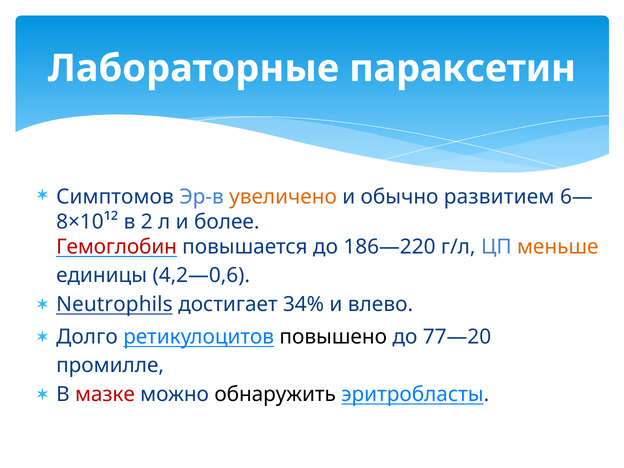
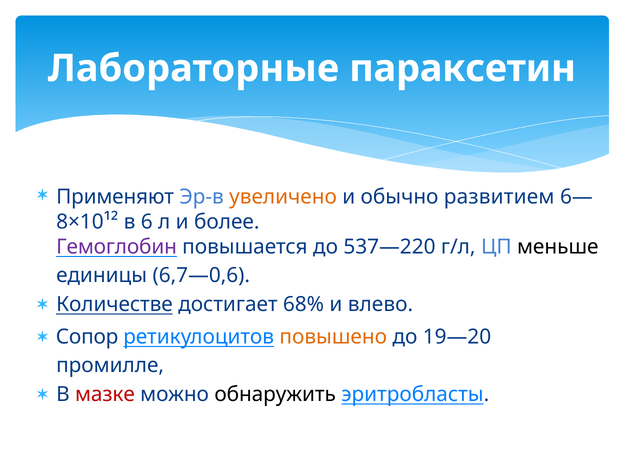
Симптомов: Симптомов -> Применяют (115, 197)
2: 2 -> 6 (147, 222)
Гемоглобин colour: red -> purple (117, 247)
186—220: 186—220 -> 537—220 (389, 247)
меньше colour: orange -> black (558, 247)
4,2—0,6: 4,2—0,6 -> 6,7—0,6 (201, 275)
Neutrophils: Neutrophils -> Количестве (114, 304)
34%: 34% -> 68% (304, 304)
Долго: Долго -> Сопор (87, 337)
повышено colour: black -> orange (333, 337)
77—20: 77—20 -> 19—20 (457, 337)
